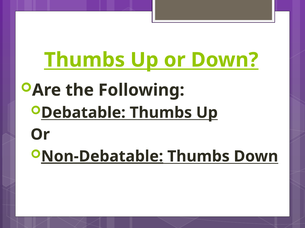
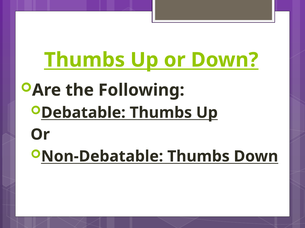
Non-Debatable underline: present -> none (102, 157)
